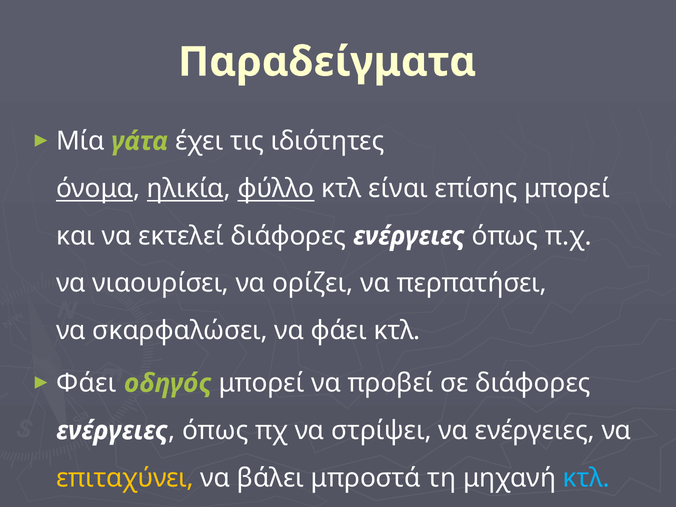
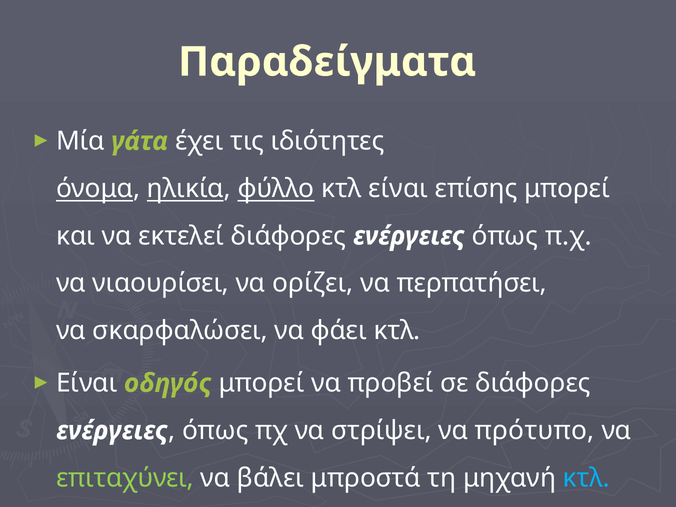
Φάει: Φάει -> Είναι (87, 383)
να ενέργειες: ενέργειες -> πρότυπο (535, 431)
επιταχύνει colour: yellow -> light green (125, 478)
